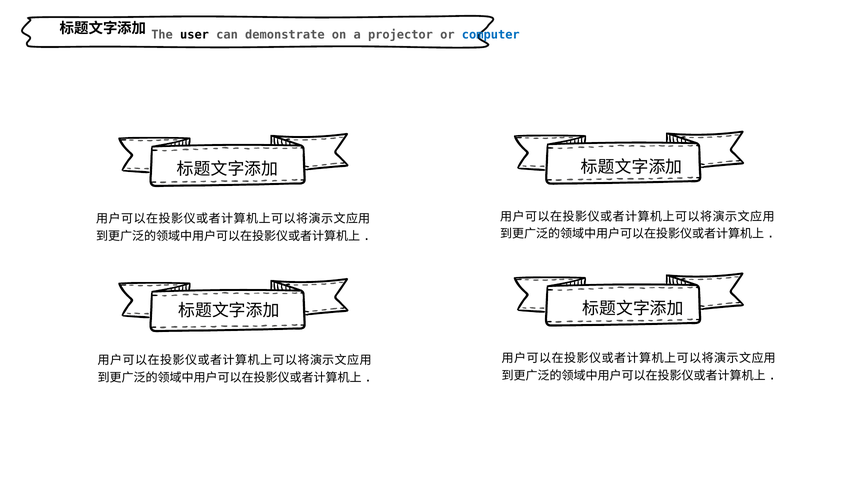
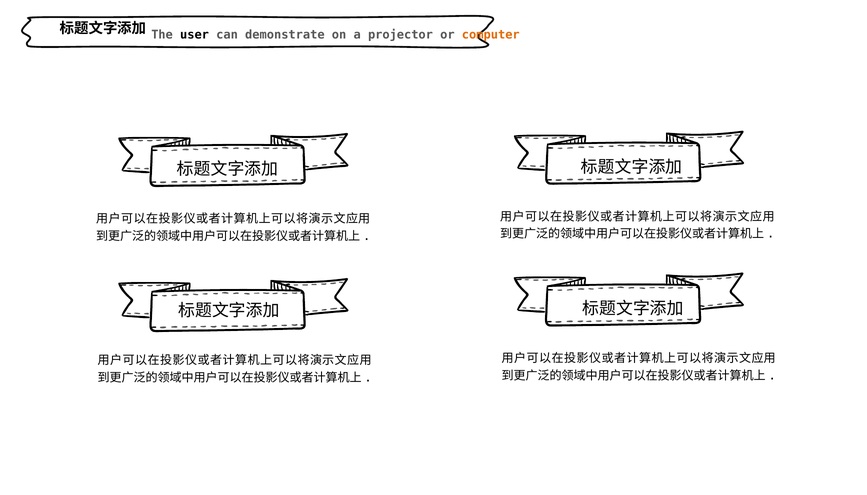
computer colour: blue -> orange (491, 35)
